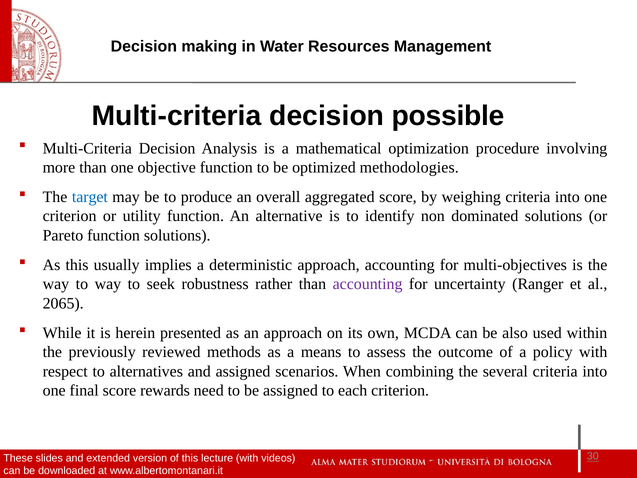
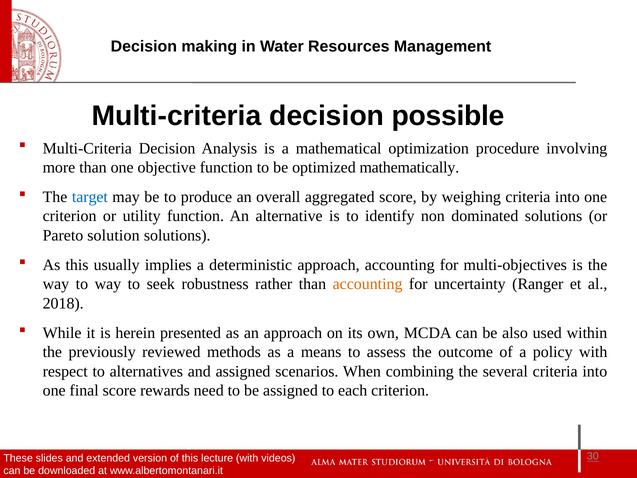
methodologies: methodologies -> mathematically (409, 167)
Pareto function: function -> solution (113, 235)
accounting colour: purple -> orange (368, 284)
2065: 2065 -> 2018 (63, 303)
